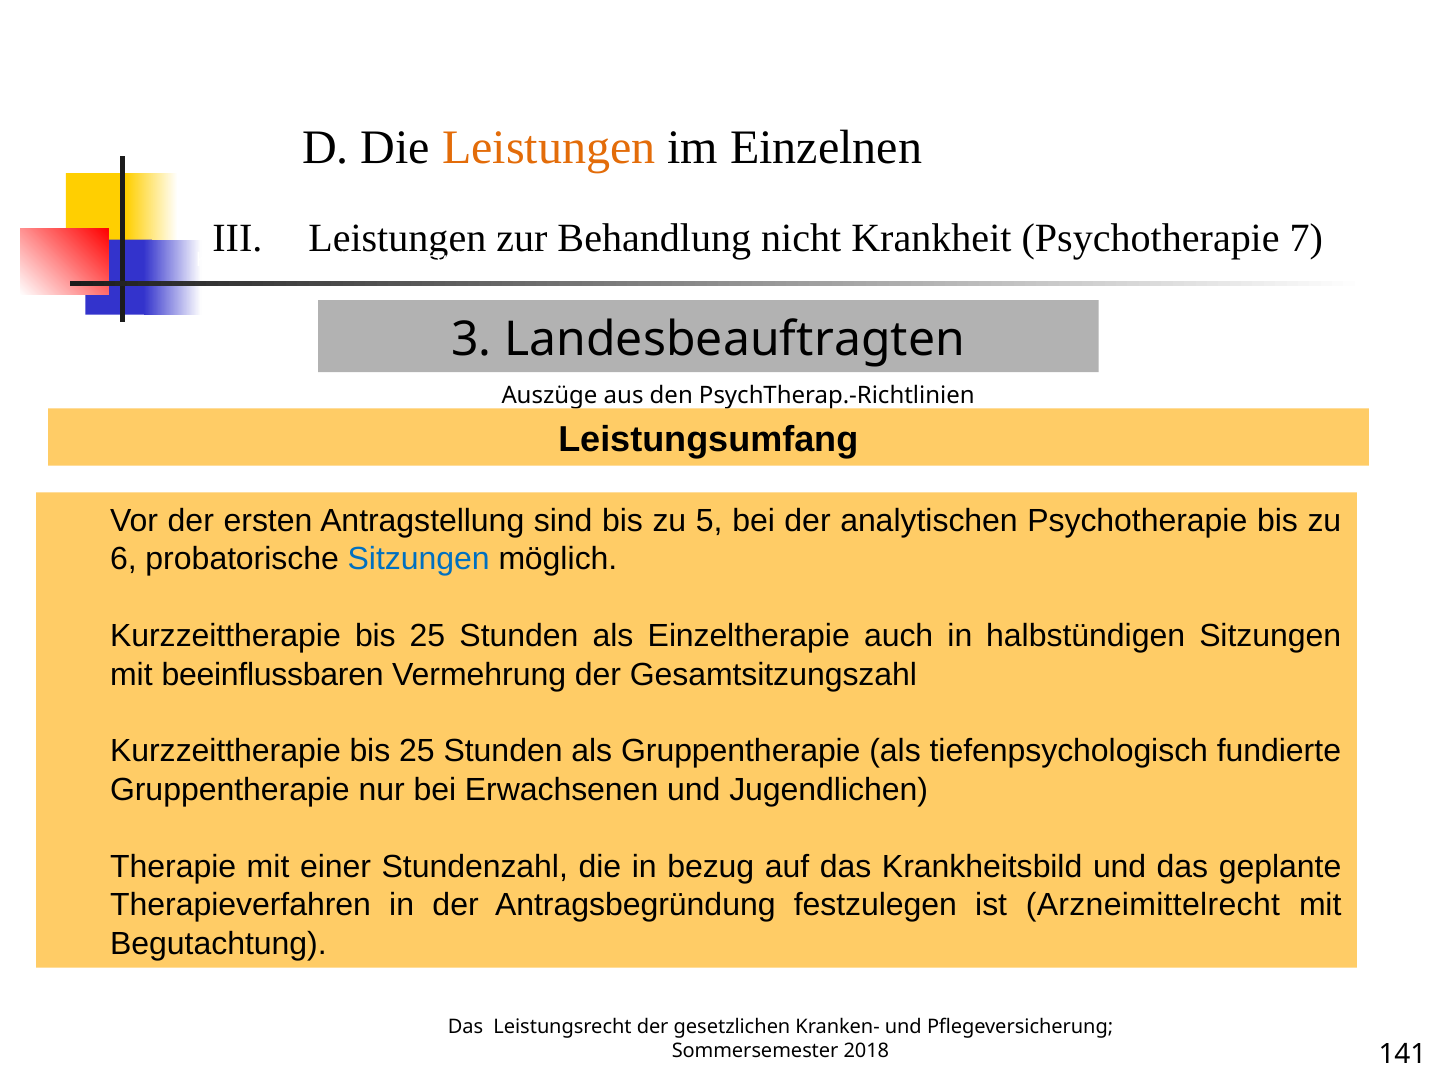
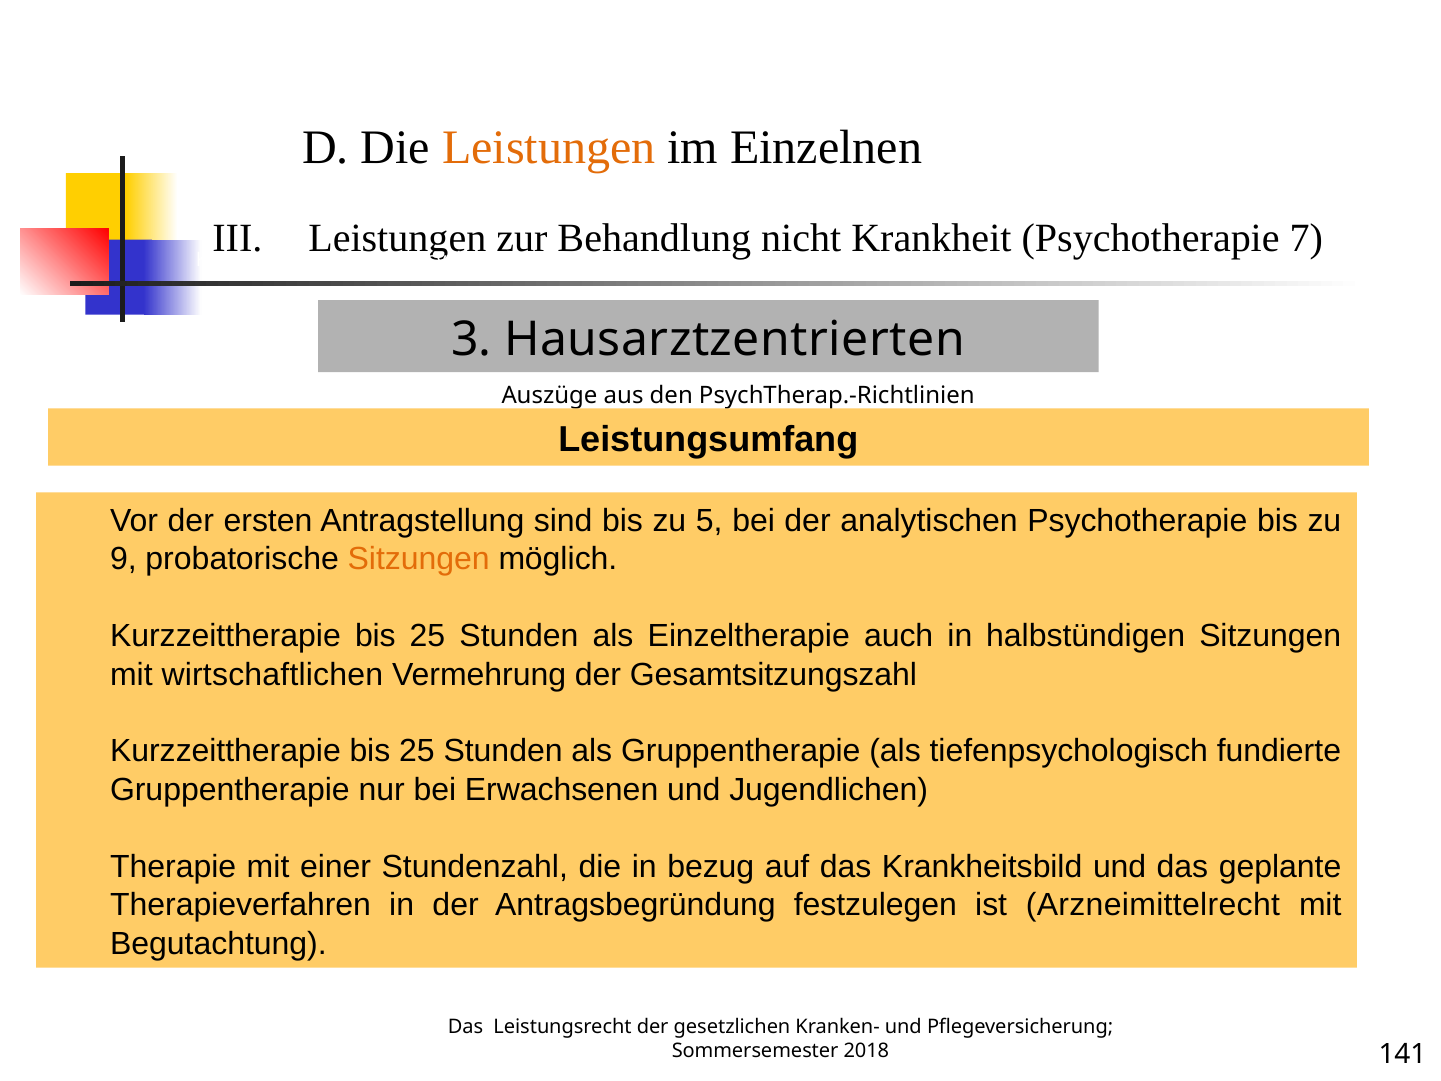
Landesbeauftragten: Landesbeauftragten -> Hausarztzentrierten (734, 339)
6: 6 -> 9 (123, 559)
Sitzungen colour: blue -> orange (419, 559)
beeinflussbaren: beeinflussbaren -> wirtschaftlichen (272, 674)
